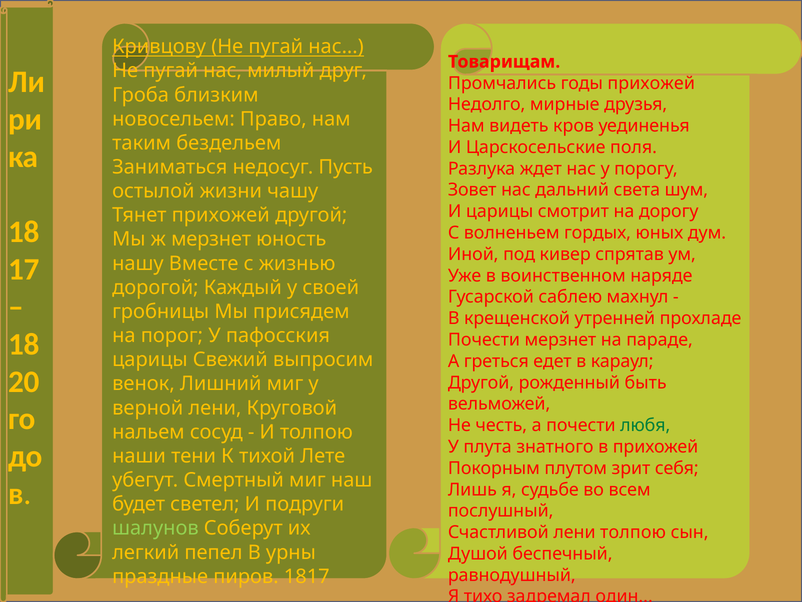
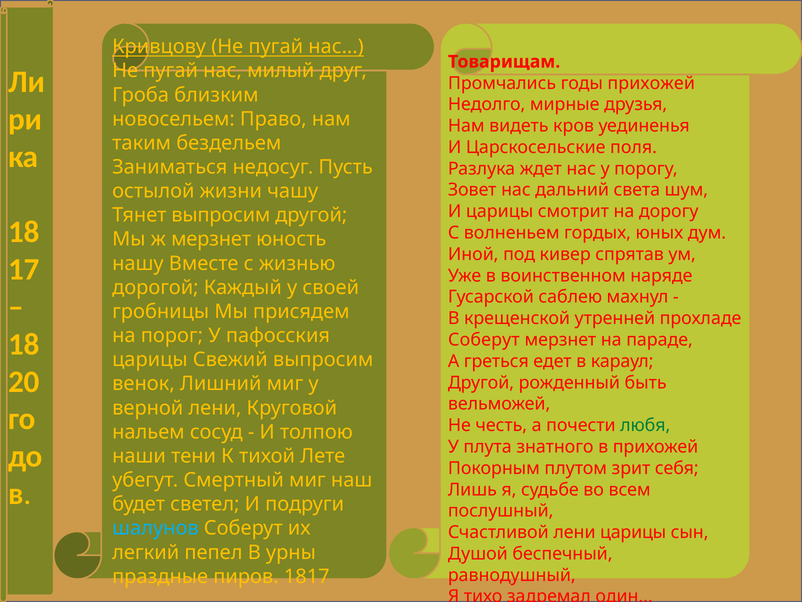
Тянет прихожей: прихожей -> выпросим (221, 215)
Почести: Почести -> Соберут (484, 340)
шалунов colour: light green -> light blue (155, 528)
лени толпою: толпою -> царицы (633, 532)
